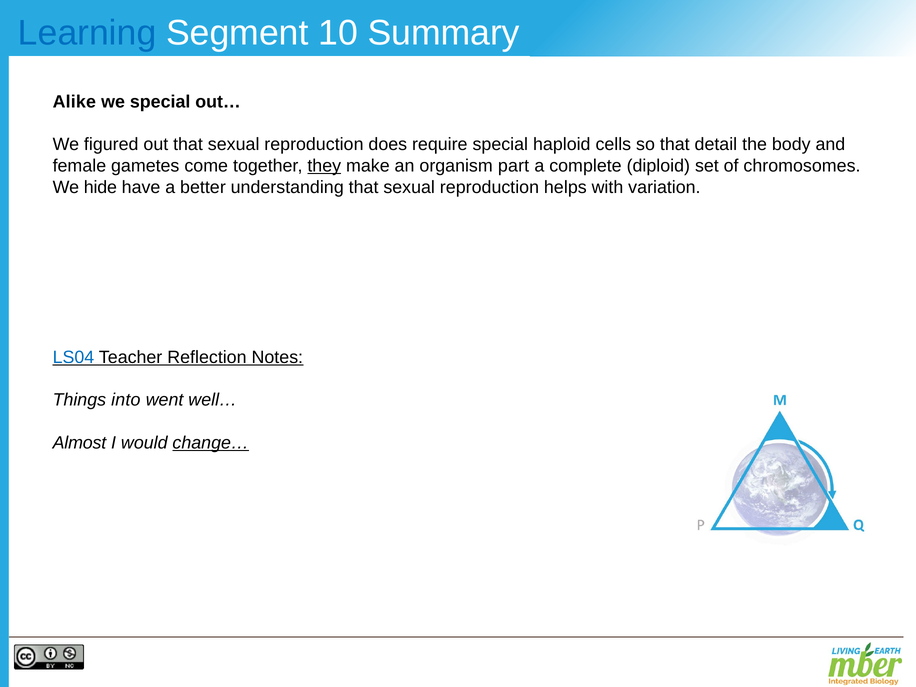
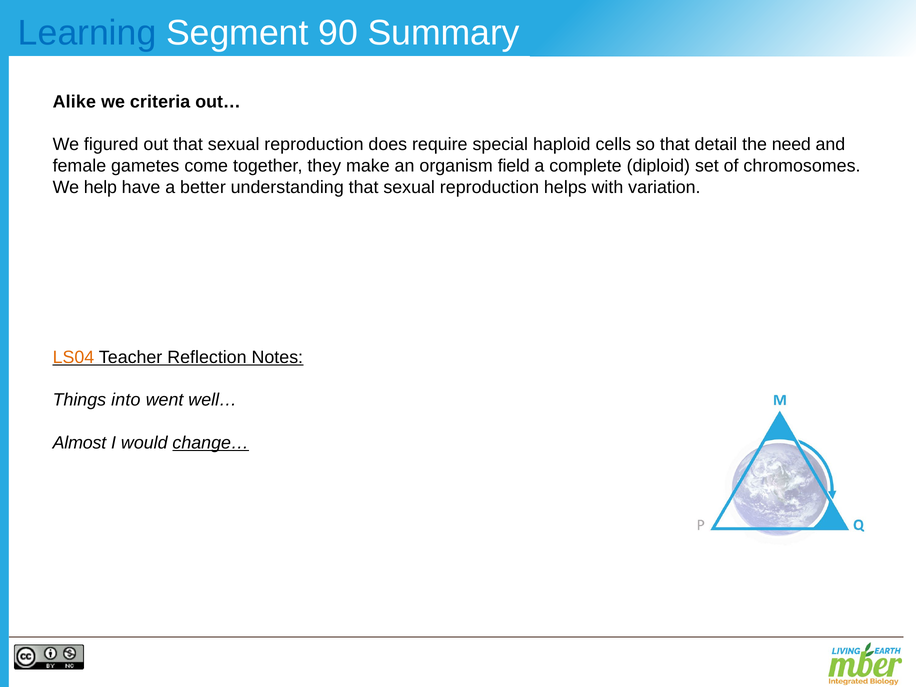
10: 10 -> 90 (338, 33)
we special: special -> criteria (160, 102)
body: body -> need (791, 145)
they underline: present -> none (324, 166)
part: part -> field (514, 166)
hide: hide -> help (100, 187)
LS04 colour: blue -> orange (73, 357)
